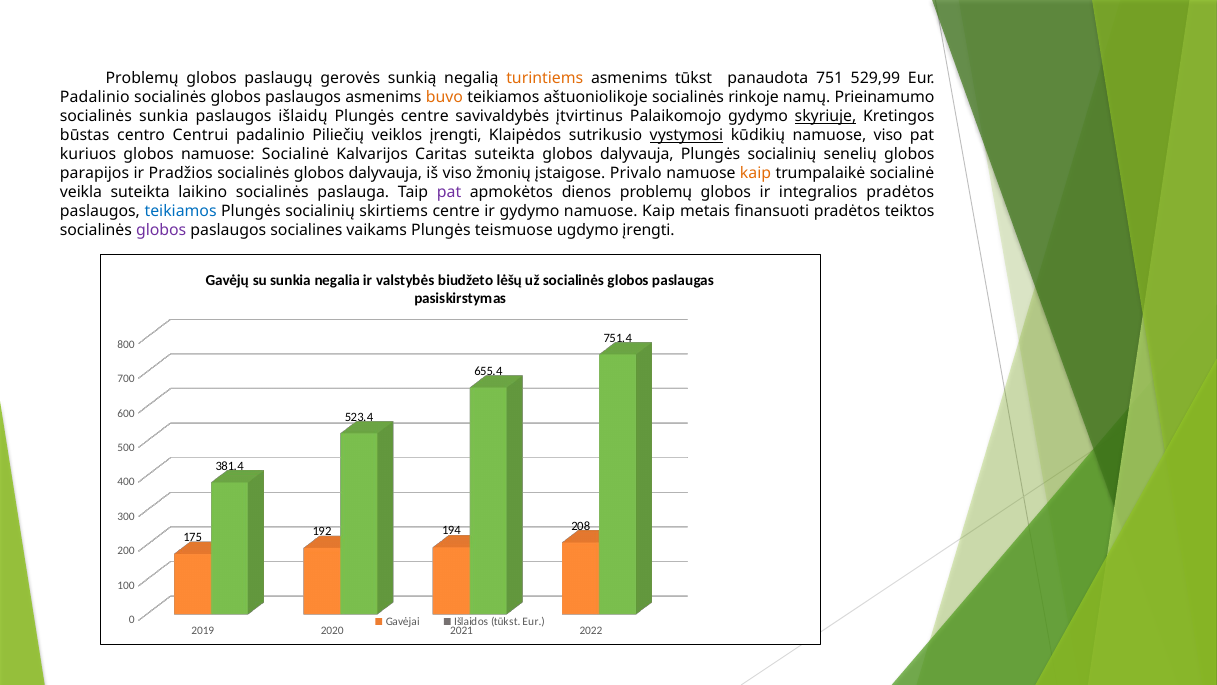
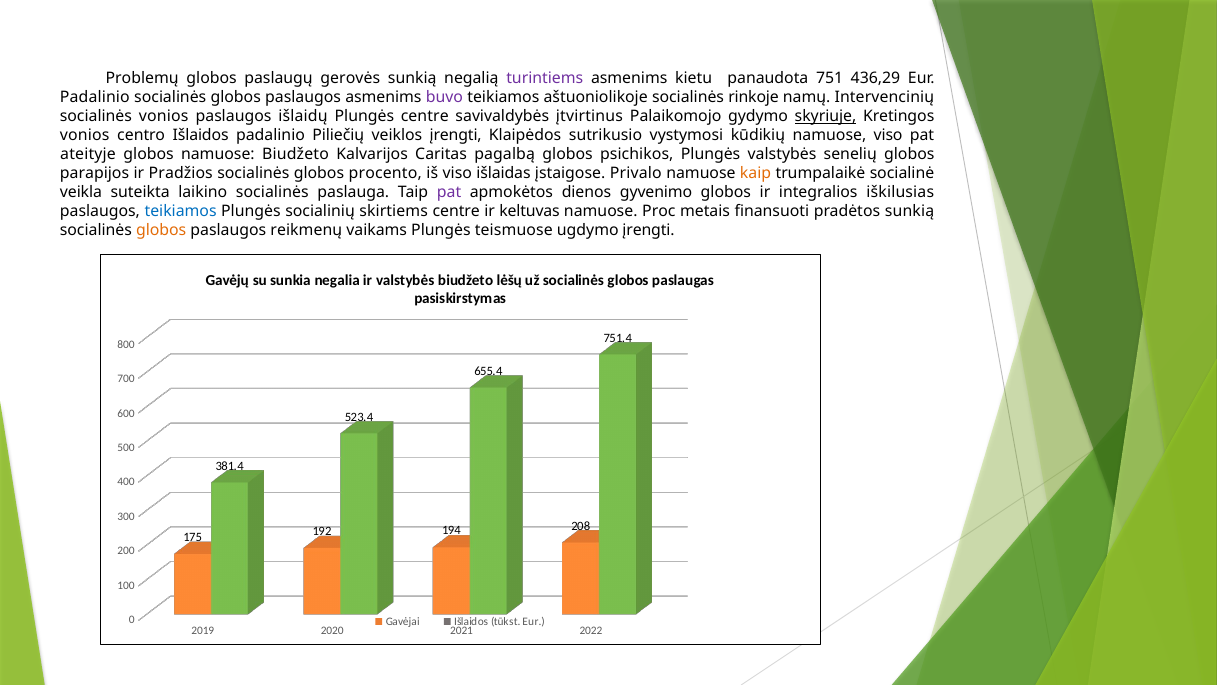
turintiems colour: orange -> purple (545, 78)
asmenims tūkst: tūkst -> kietu (694, 78)
529,99: 529,99 -> 436,29 (875, 78)
buvo colour: orange -> purple (444, 97)
Prieinamumo: Prieinamumo -> Intervencinių (884, 97)
socialinės sunkia: sunkia -> vonios (164, 116)
būstas: būstas -> vonios (85, 135)
centro Centrui: Centrui -> Išlaidos (201, 135)
vystymosi underline: present -> none (686, 135)
kuriuos: kuriuos -> ateityje (88, 154)
namuose Socialinė: Socialinė -> Biudžeto (295, 154)
Caritas suteikta: suteikta -> pagalbą (505, 154)
dalyvauja: dalyvauja -> psichikos (637, 154)
socialinių: socialinių -> valstybės (782, 154)
socialinės globos dalyvauja: dalyvauja -> procento (385, 173)
žmonių: žmonių -> išlaidas (503, 173)
dienos problemų: problemų -> gyvenimo (656, 192)
integralios pradėtos: pradėtos -> iškilusias (900, 192)
ir gydymo: gydymo -> keltuvas (530, 211)
Kaip: Kaip -> Proc (659, 211)
pradėtos teiktos: teiktos -> sunkią (910, 211)
globos colour: purple -> orange (161, 230)
socialines: socialines -> reikmenų (306, 230)
